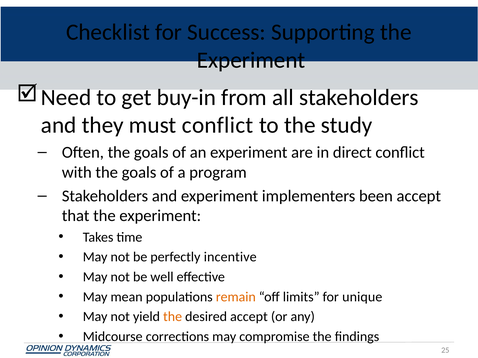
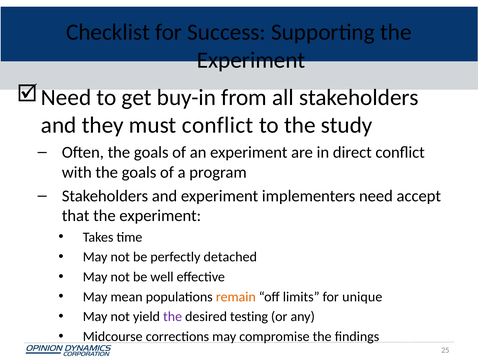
implementers been: been -> need (376, 196)
incentive: incentive -> detached (230, 257)
the colour: orange -> purple (173, 317)
desired accept: accept -> testing (249, 317)
